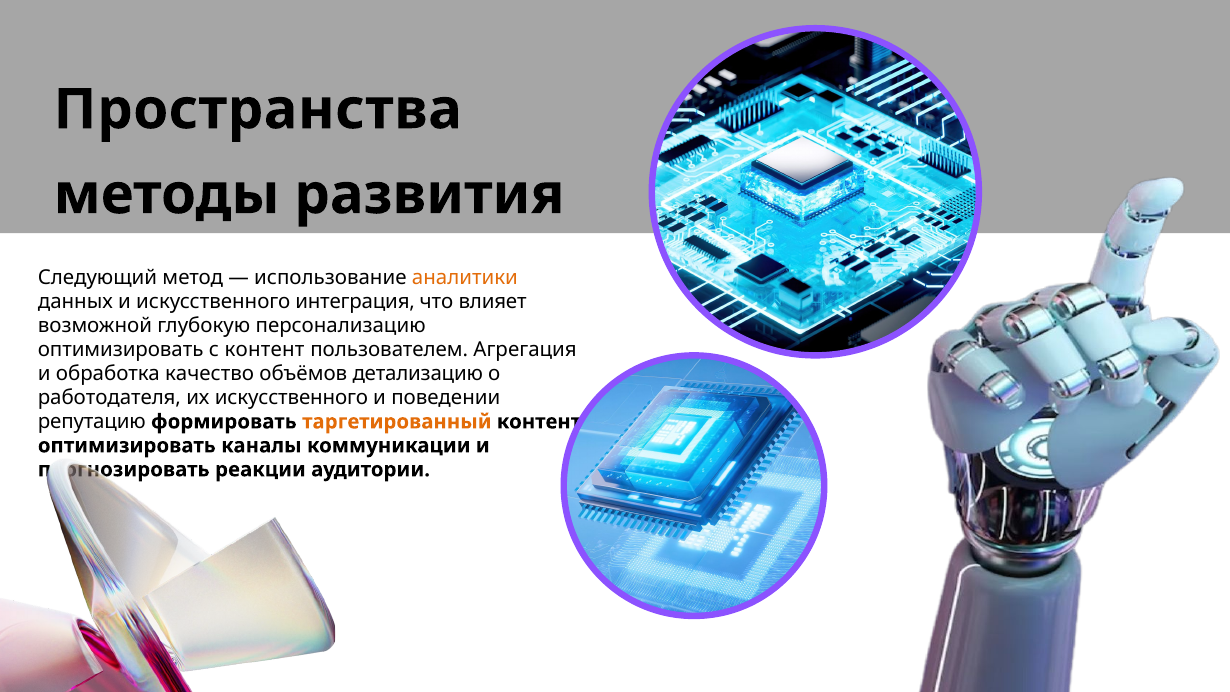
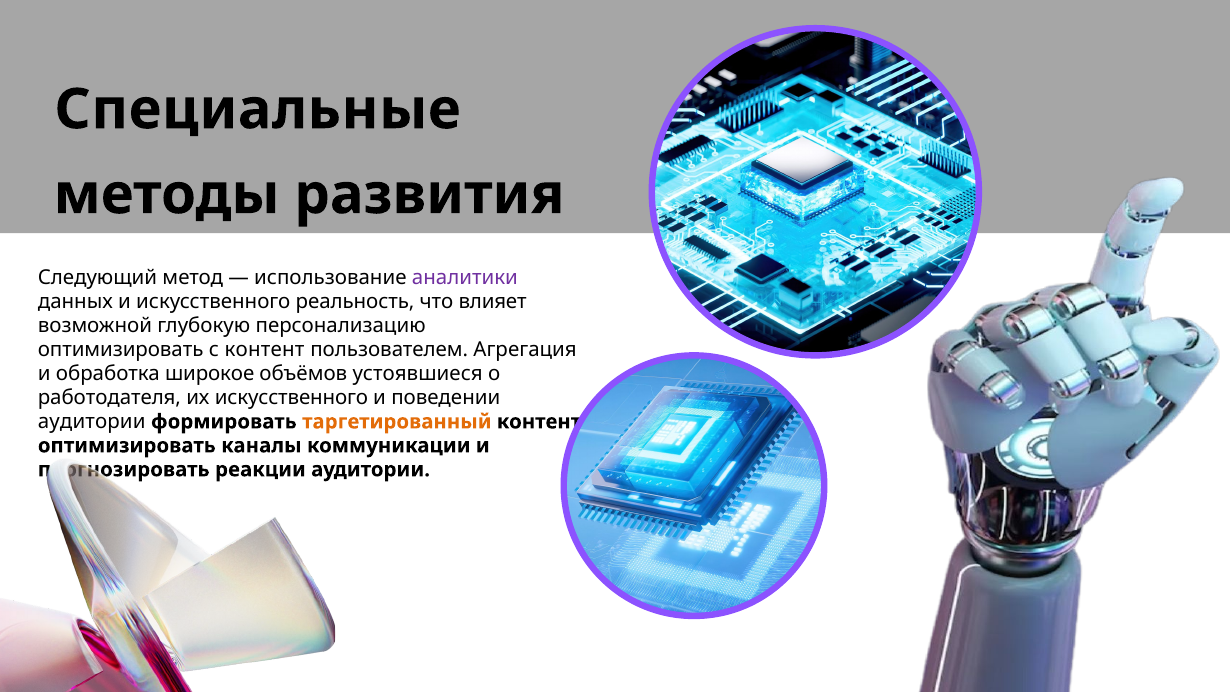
Пространства: Пространства -> Специальные (258, 110)
аналитики colour: orange -> purple (465, 278)
интеграция: интеграция -> реальность (355, 302)
качество: качество -> широкое (210, 374)
детализацию: детализацию -> устоявшиеся (418, 374)
репутацию: репутацию -> аудитории (92, 422)
